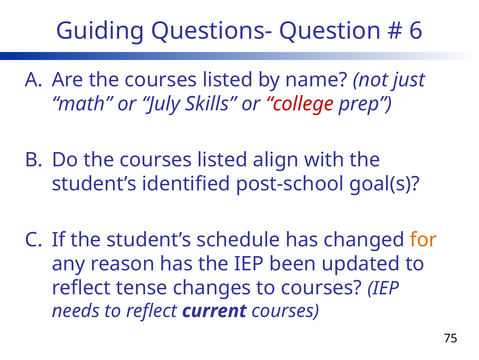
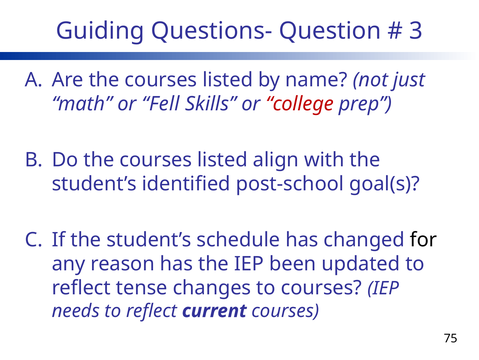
6: 6 -> 3 (416, 31)
July: July -> Fell (161, 104)
for colour: orange -> black (424, 239)
